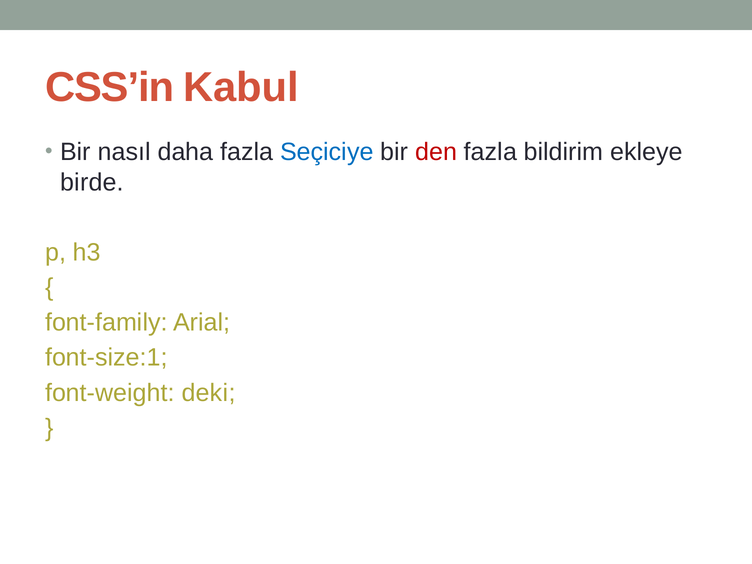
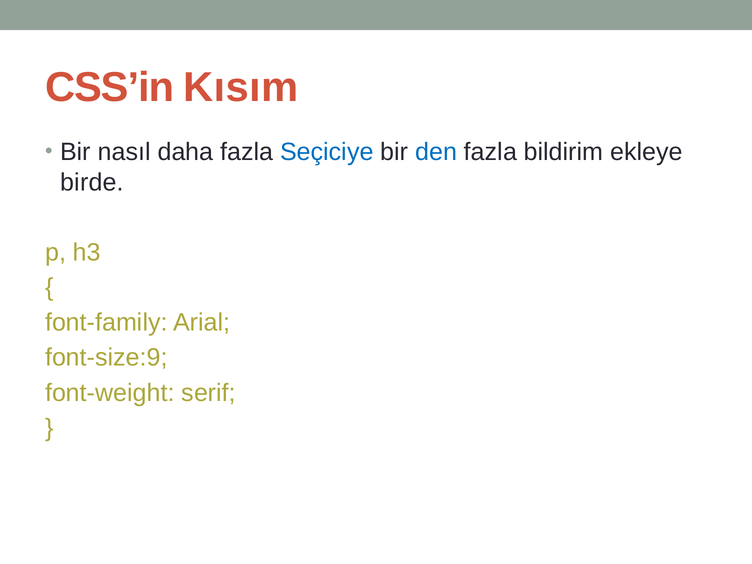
Kabul: Kabul -> Kısım (241, 88)
den colour: red -> blue (436, 152)
font-size:1: font-size:1 -> font-size:9 (106, 358)
deki: deki -> serif (209, 393)
